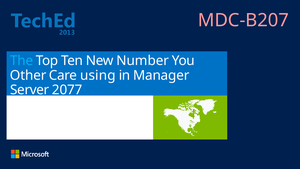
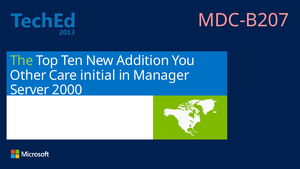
The colour: light blue -> light green (22, 61)
Number: Number -> Addition (143, 61)
using: using -> initial (98, 75)
2077: 2077 -> 2000 (67, 90)
